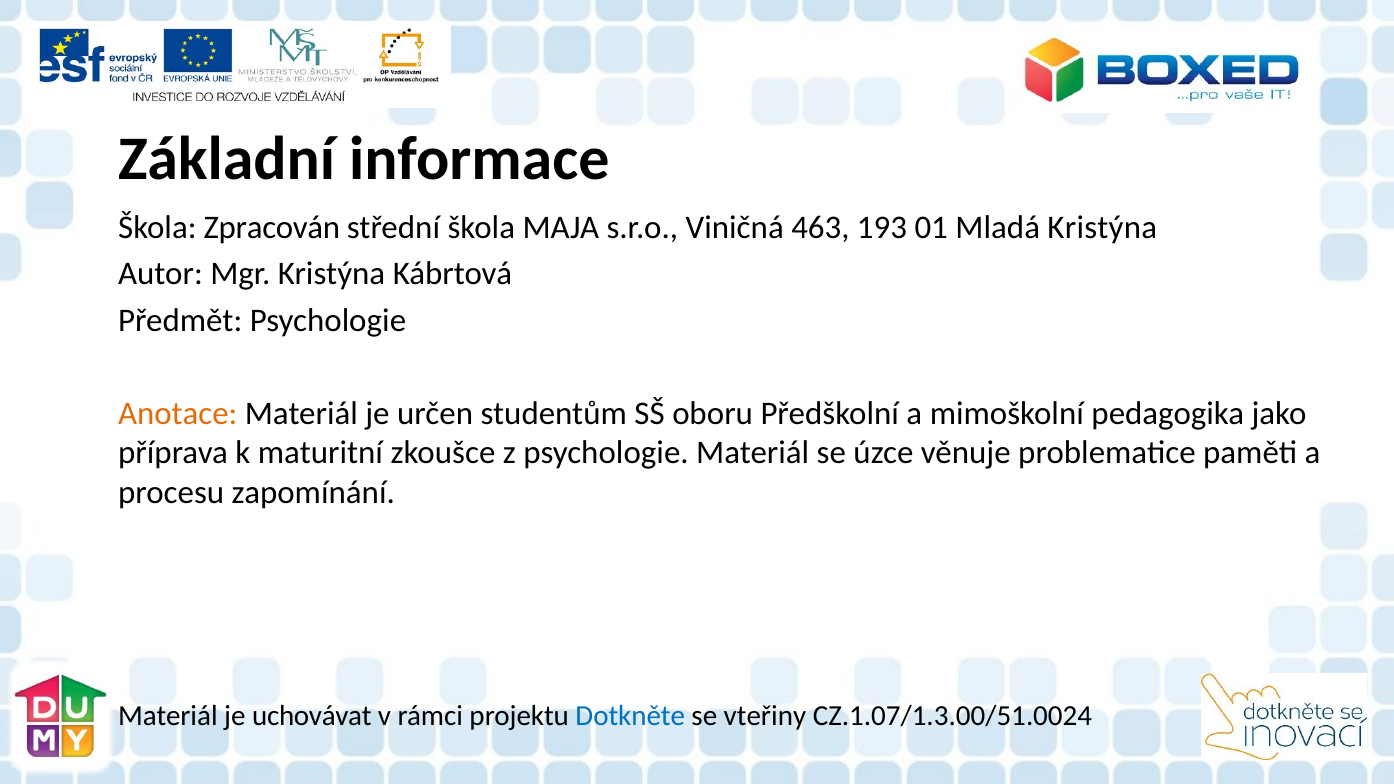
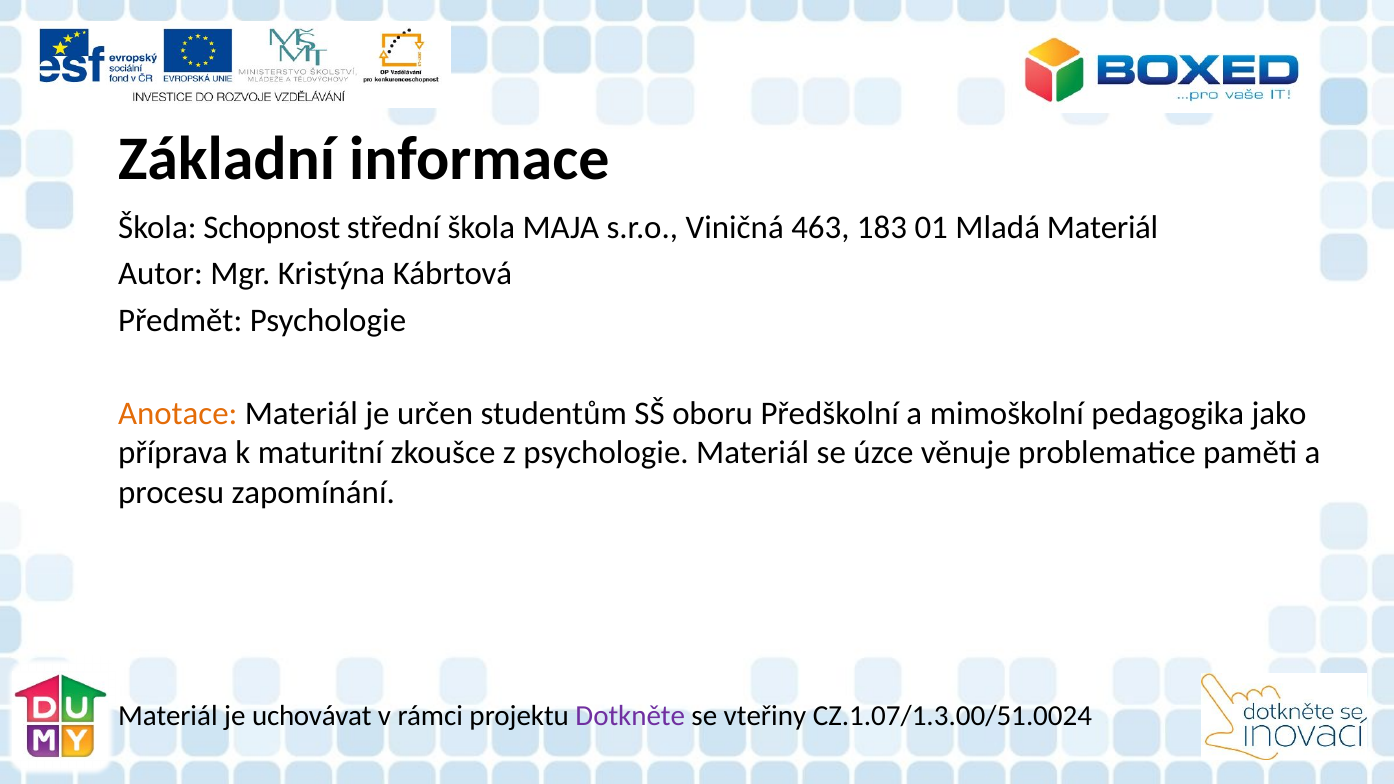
Zpracován: Zpracován -> Schopnost (272, 228)
193: 193 -> 183 (882, 228)
Mladá Kristýna: Kristýna -> Materiál (1103, 228)
Dotkněte colour: blue -> purple (630, 716)
